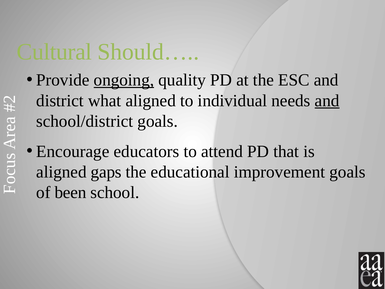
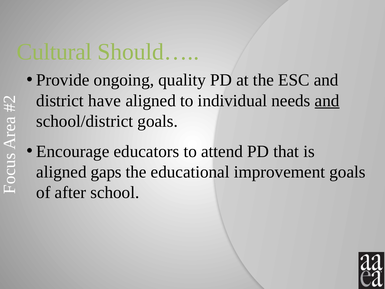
ongoing underline: present -> none (124, 80)
what: what -> have (105, 101)
been: been -> after (70, 192)
